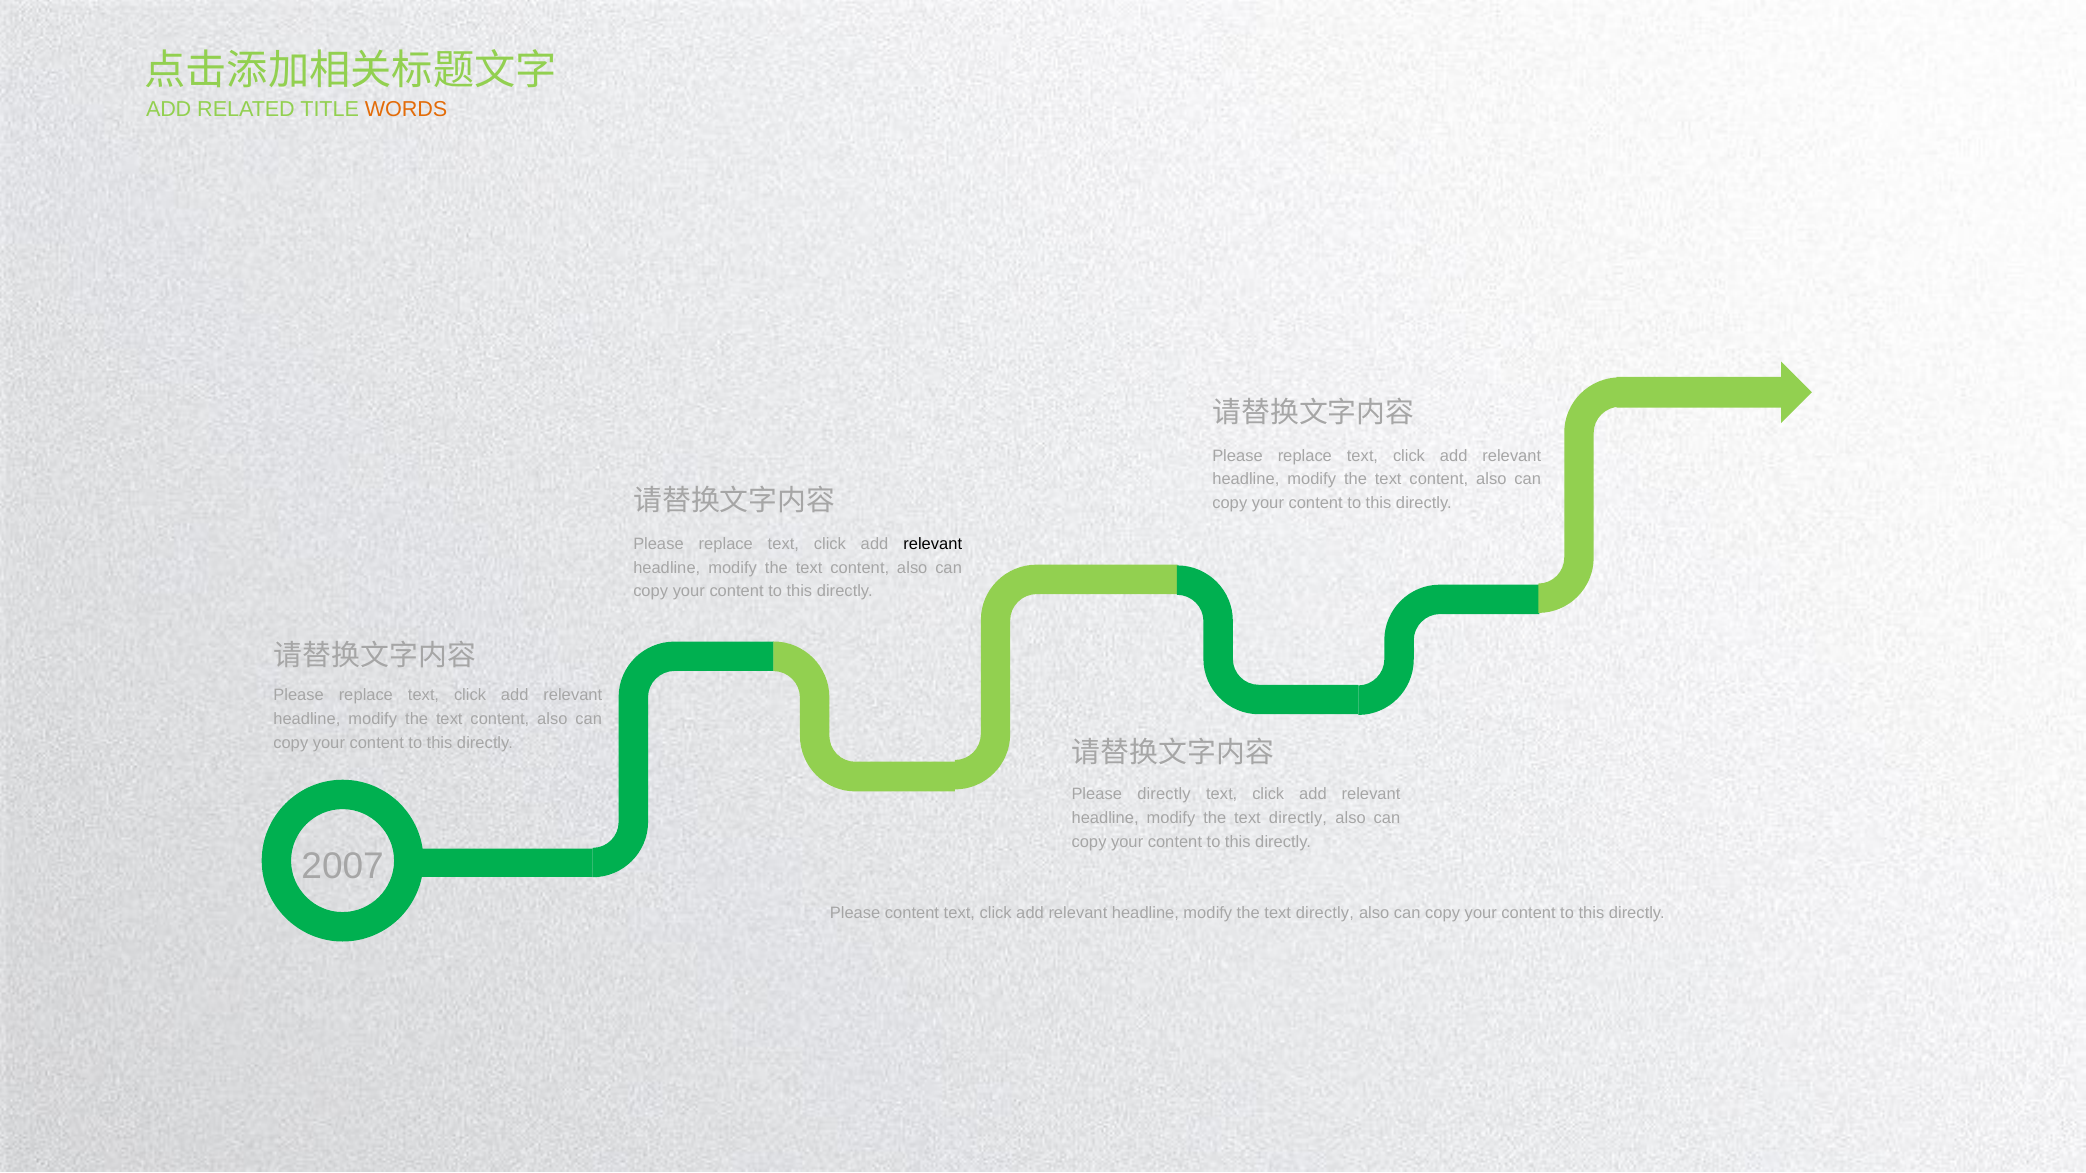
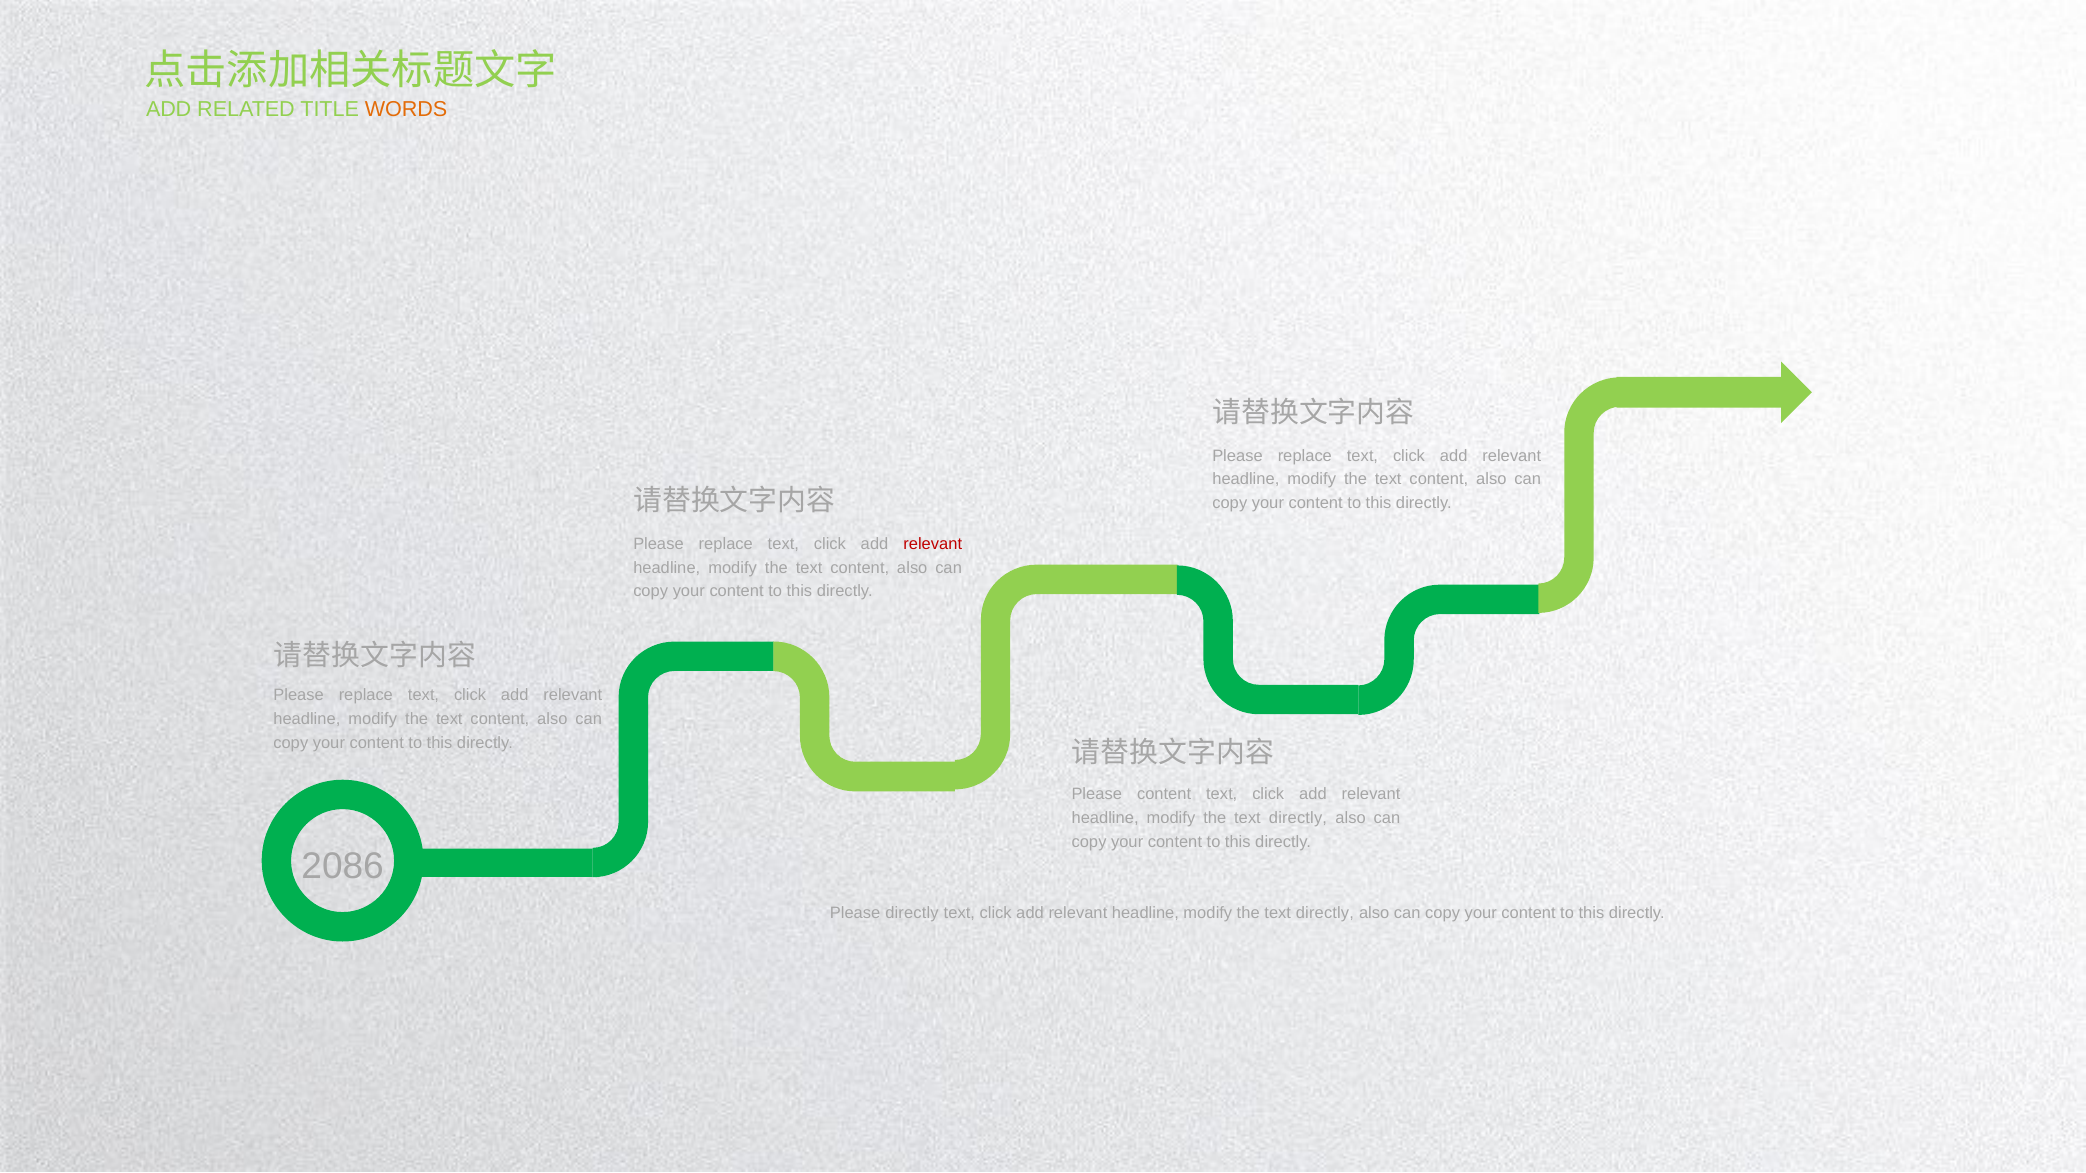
relevant colour: black -> red (933, 544)
Please directly: directly -> content (1164, 795)
2007: 2007 -> 2086 (343, 866)
Please content: content -> directly (912, 913)
